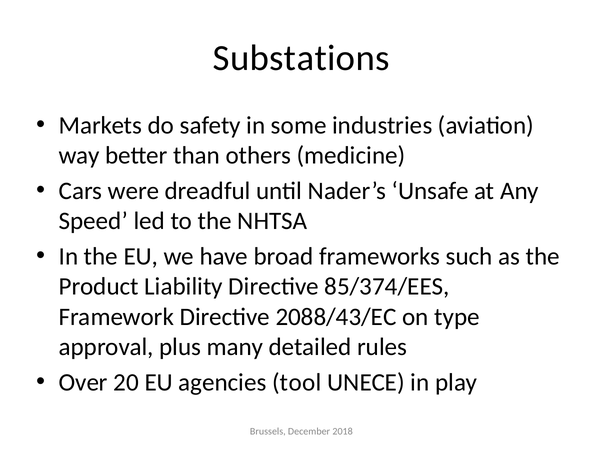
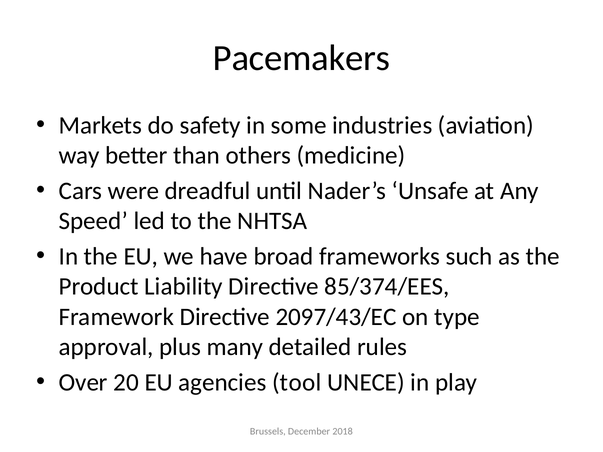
Substations: Substations -> Pacemakers (301, 58)
2088/43/EC: 2088/43/EC -> 2097/43/EC (336, 317)
